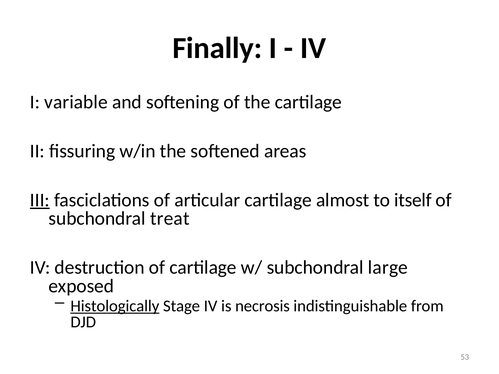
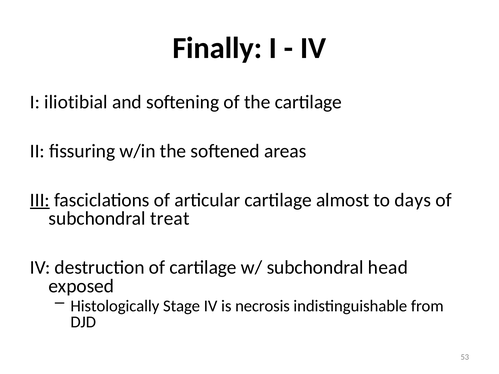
variable: variable -> iliotibial (76, 102)
itself: itself -> days (413, 200)
large: large -> head (388, 268)
Histologically underline: present -> none (115, 306)
